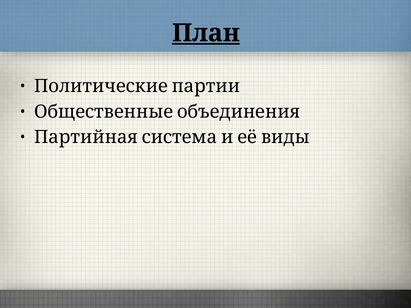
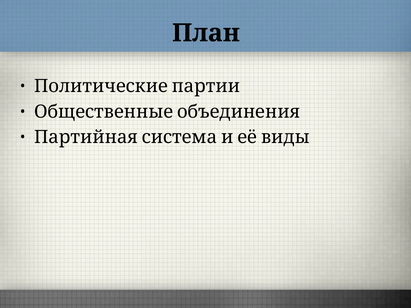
План underline: present -> none (206, 33)
